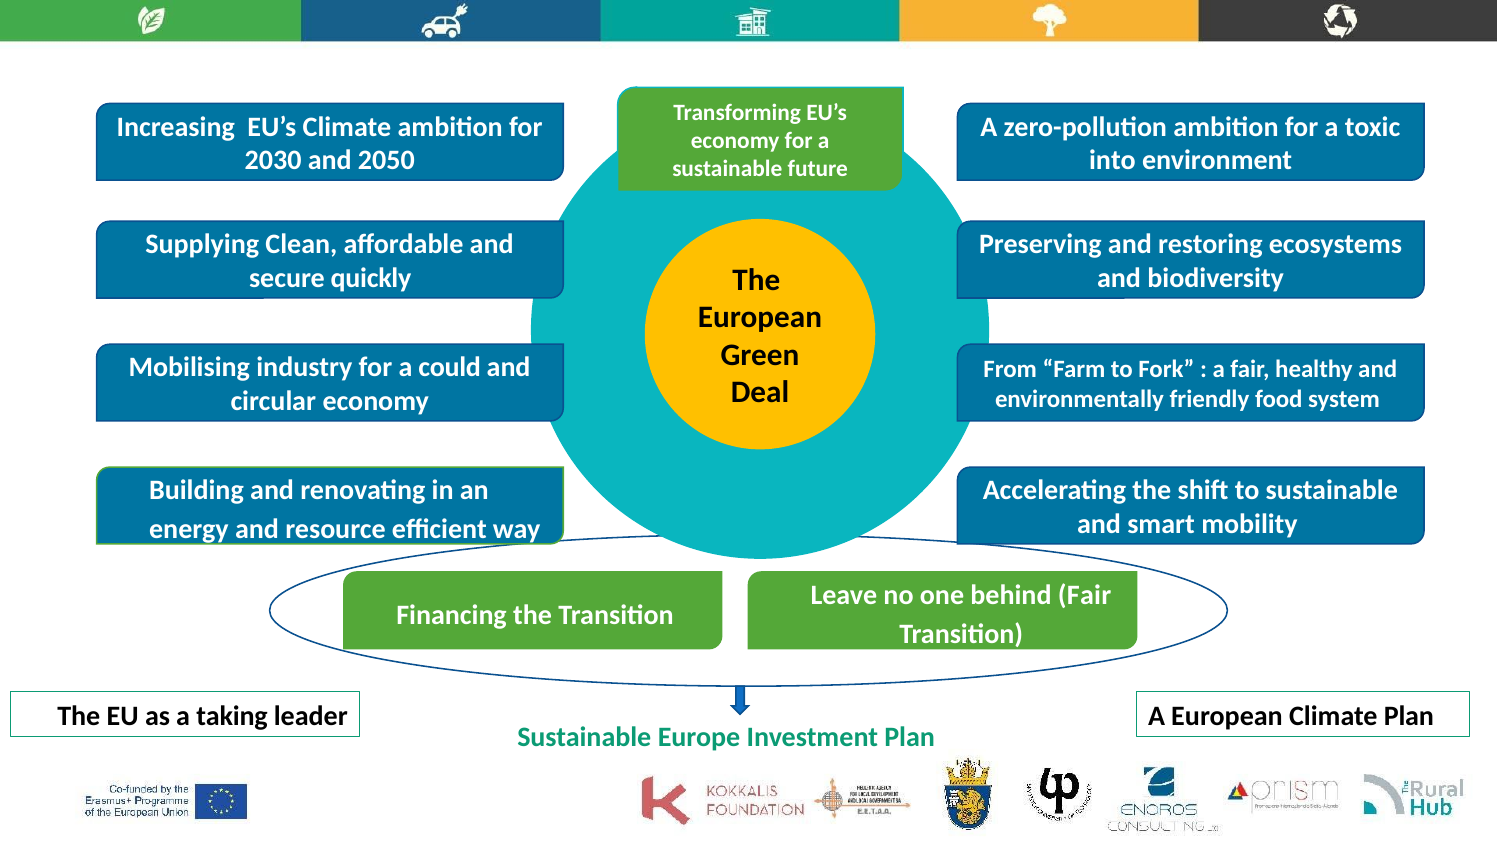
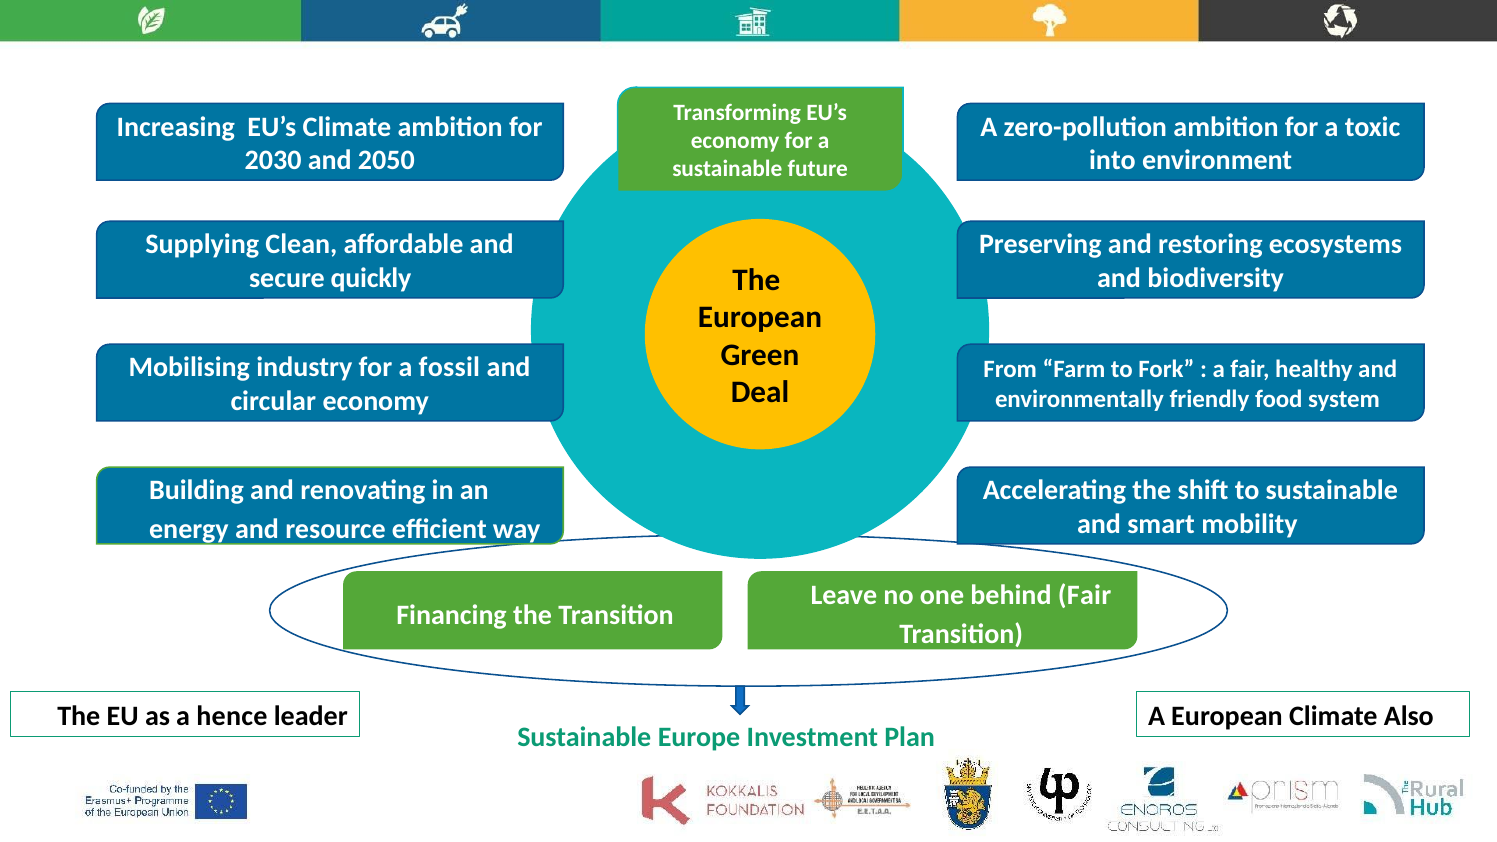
could: could -> fossil (449, 368)
taking: taking -> hence (232, 716)
Climate Plan: Plan -> Also (1409, 716)
